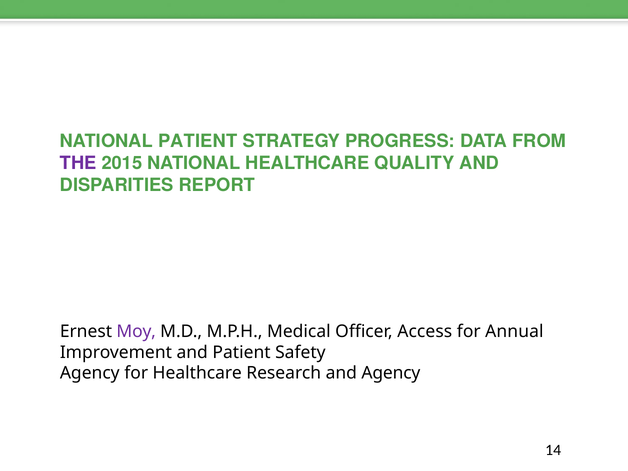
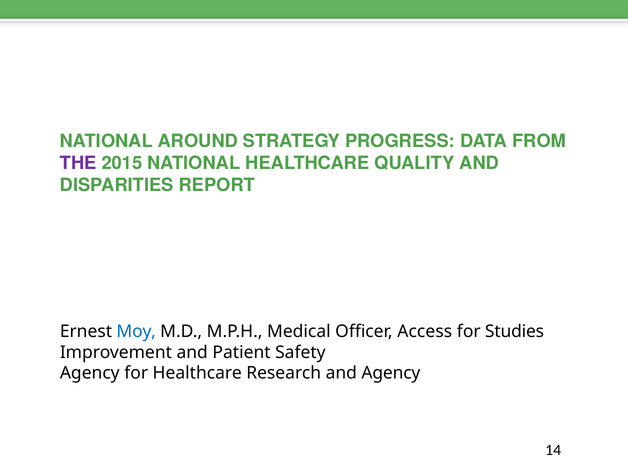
NATIONAL PATIENT: PATIENT -> AROUND (198, 141)
Moy colour: purple -> blue (136, 331)
Annual: Annual -> Studies (515, 331)
